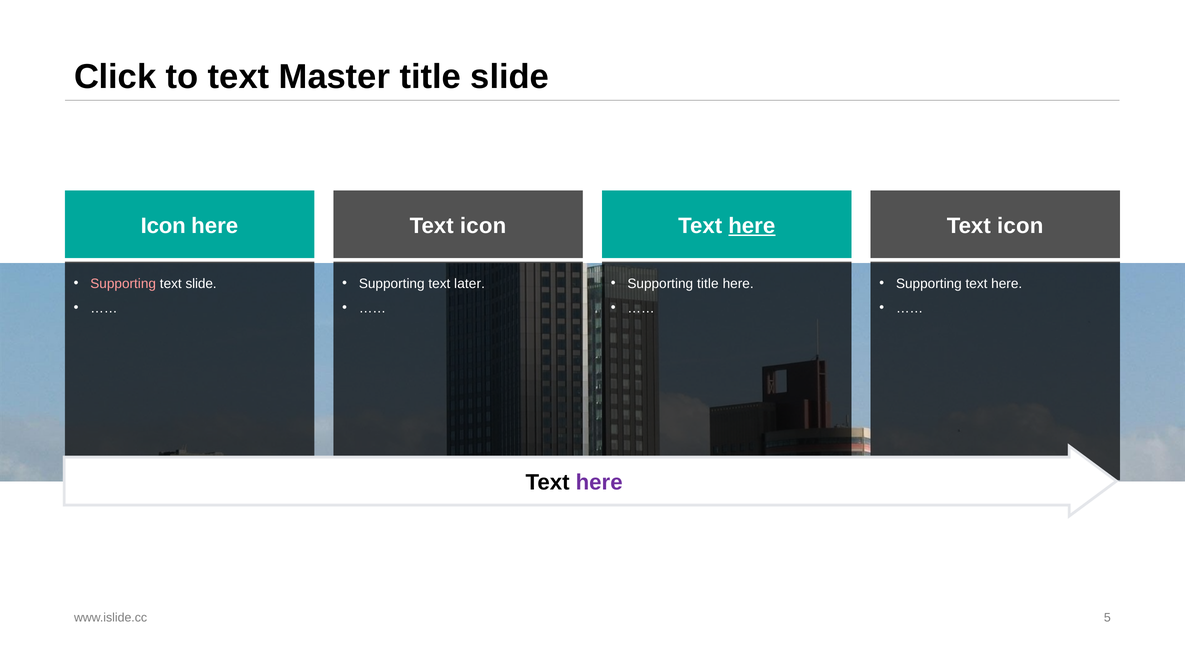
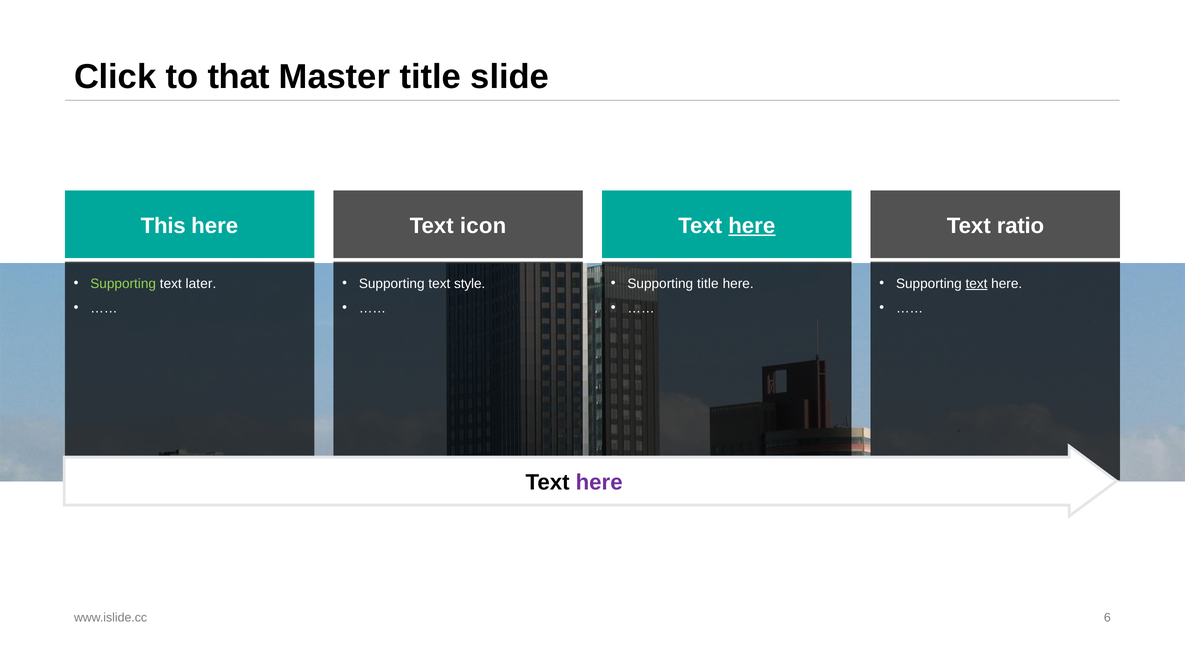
to text: text -> that (239, 77)
Icon: Icon -> This (163, 226)
icon: icon -> ratio (1020, 226)
Supporting colour: pink -> light green (123, 283)
text slide: slide -> later (201, 283)
later: later -> style (470, 283)
text underline: none -> present (976, 283)
5: 5 -> 6 (1107, 617)
